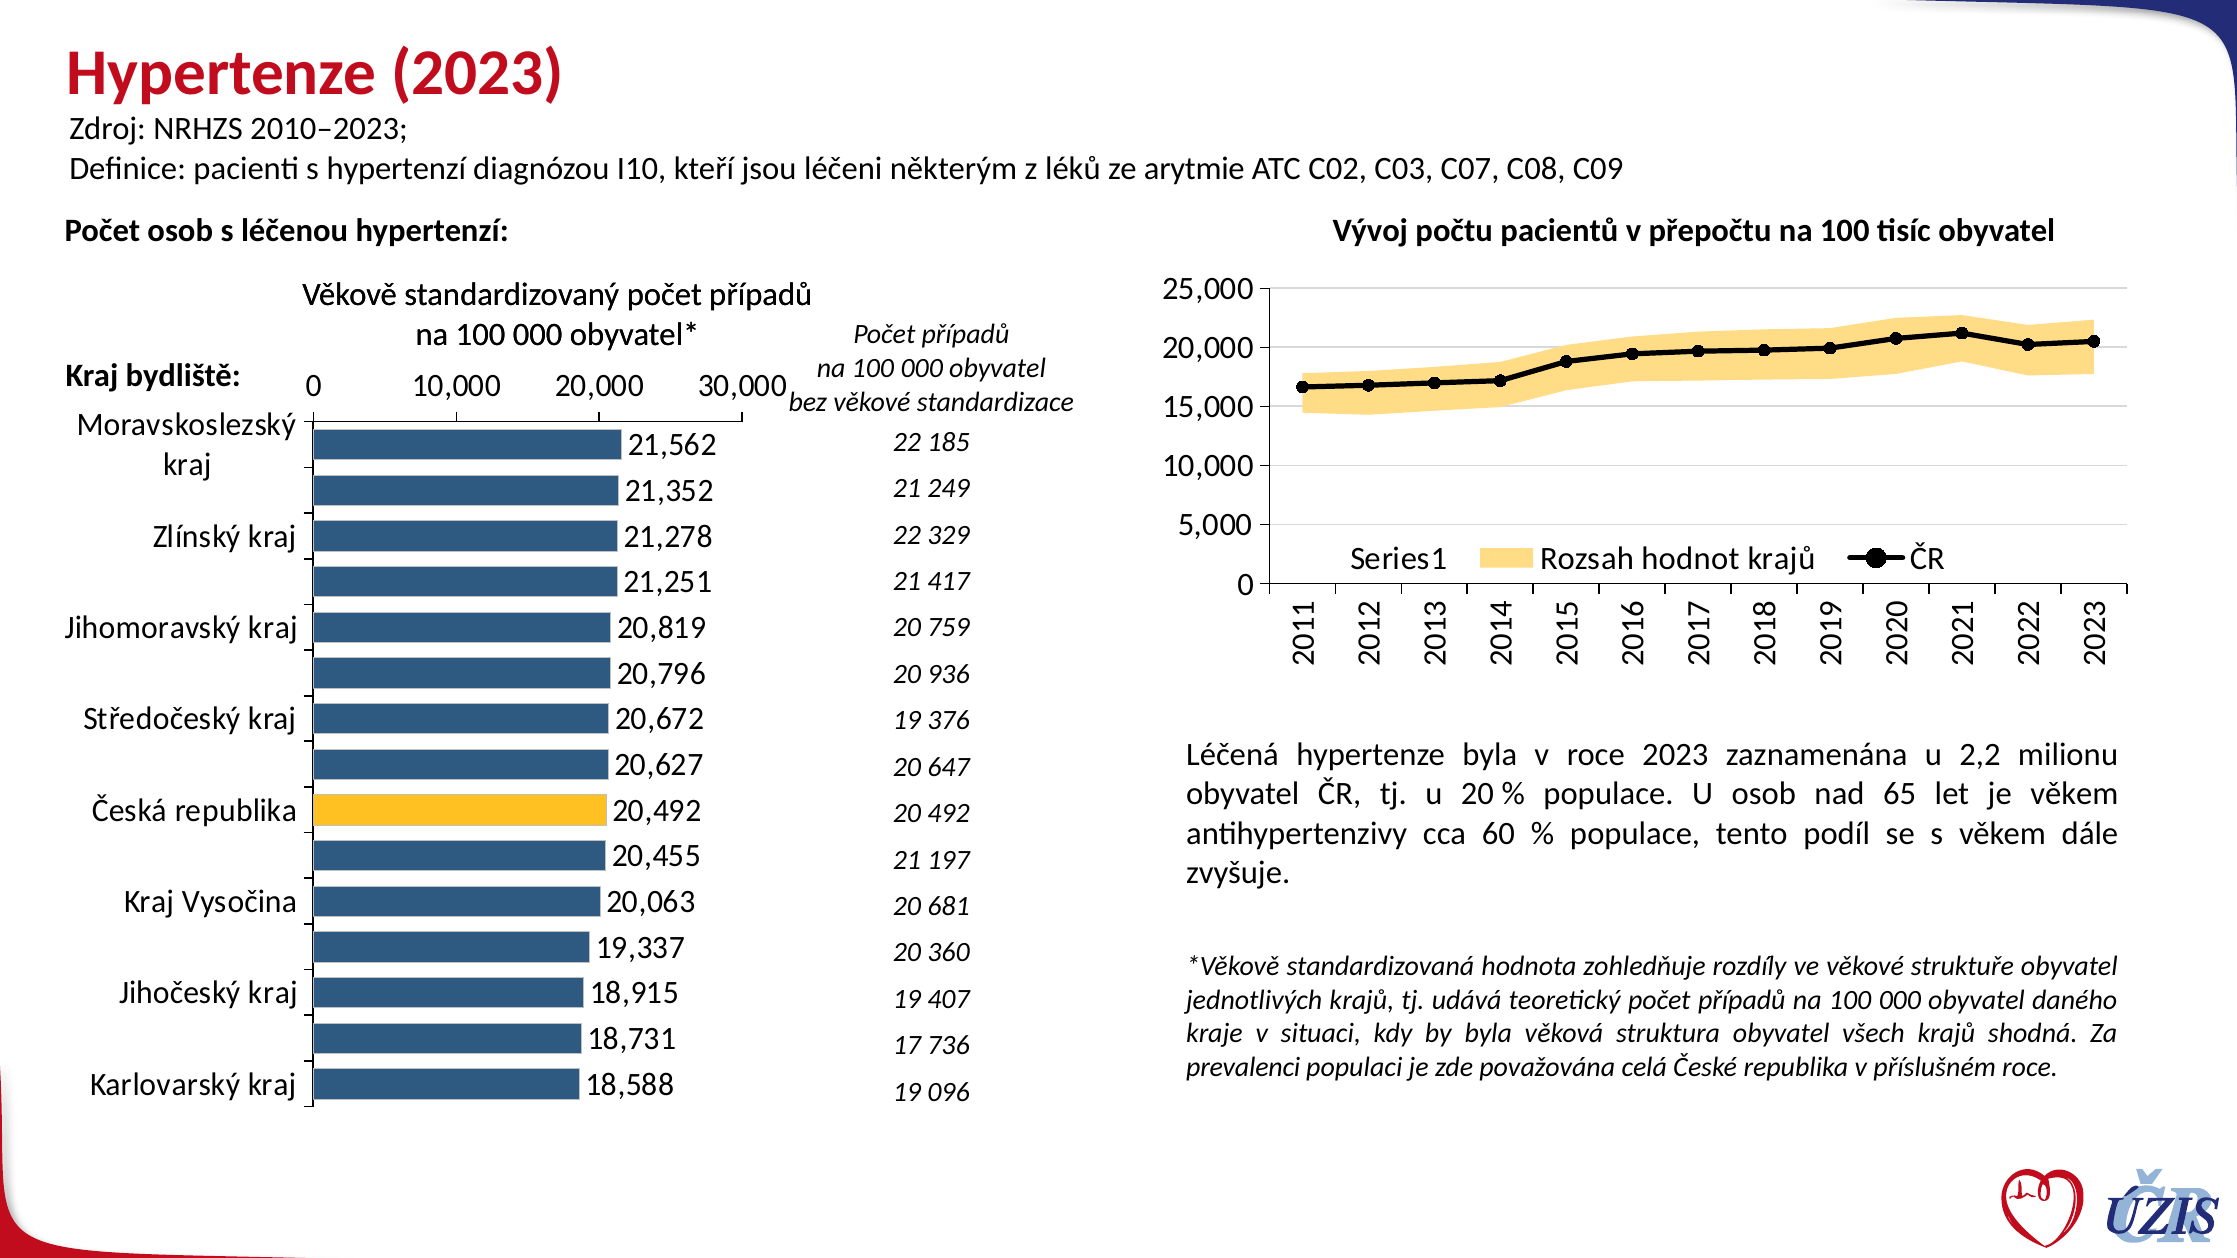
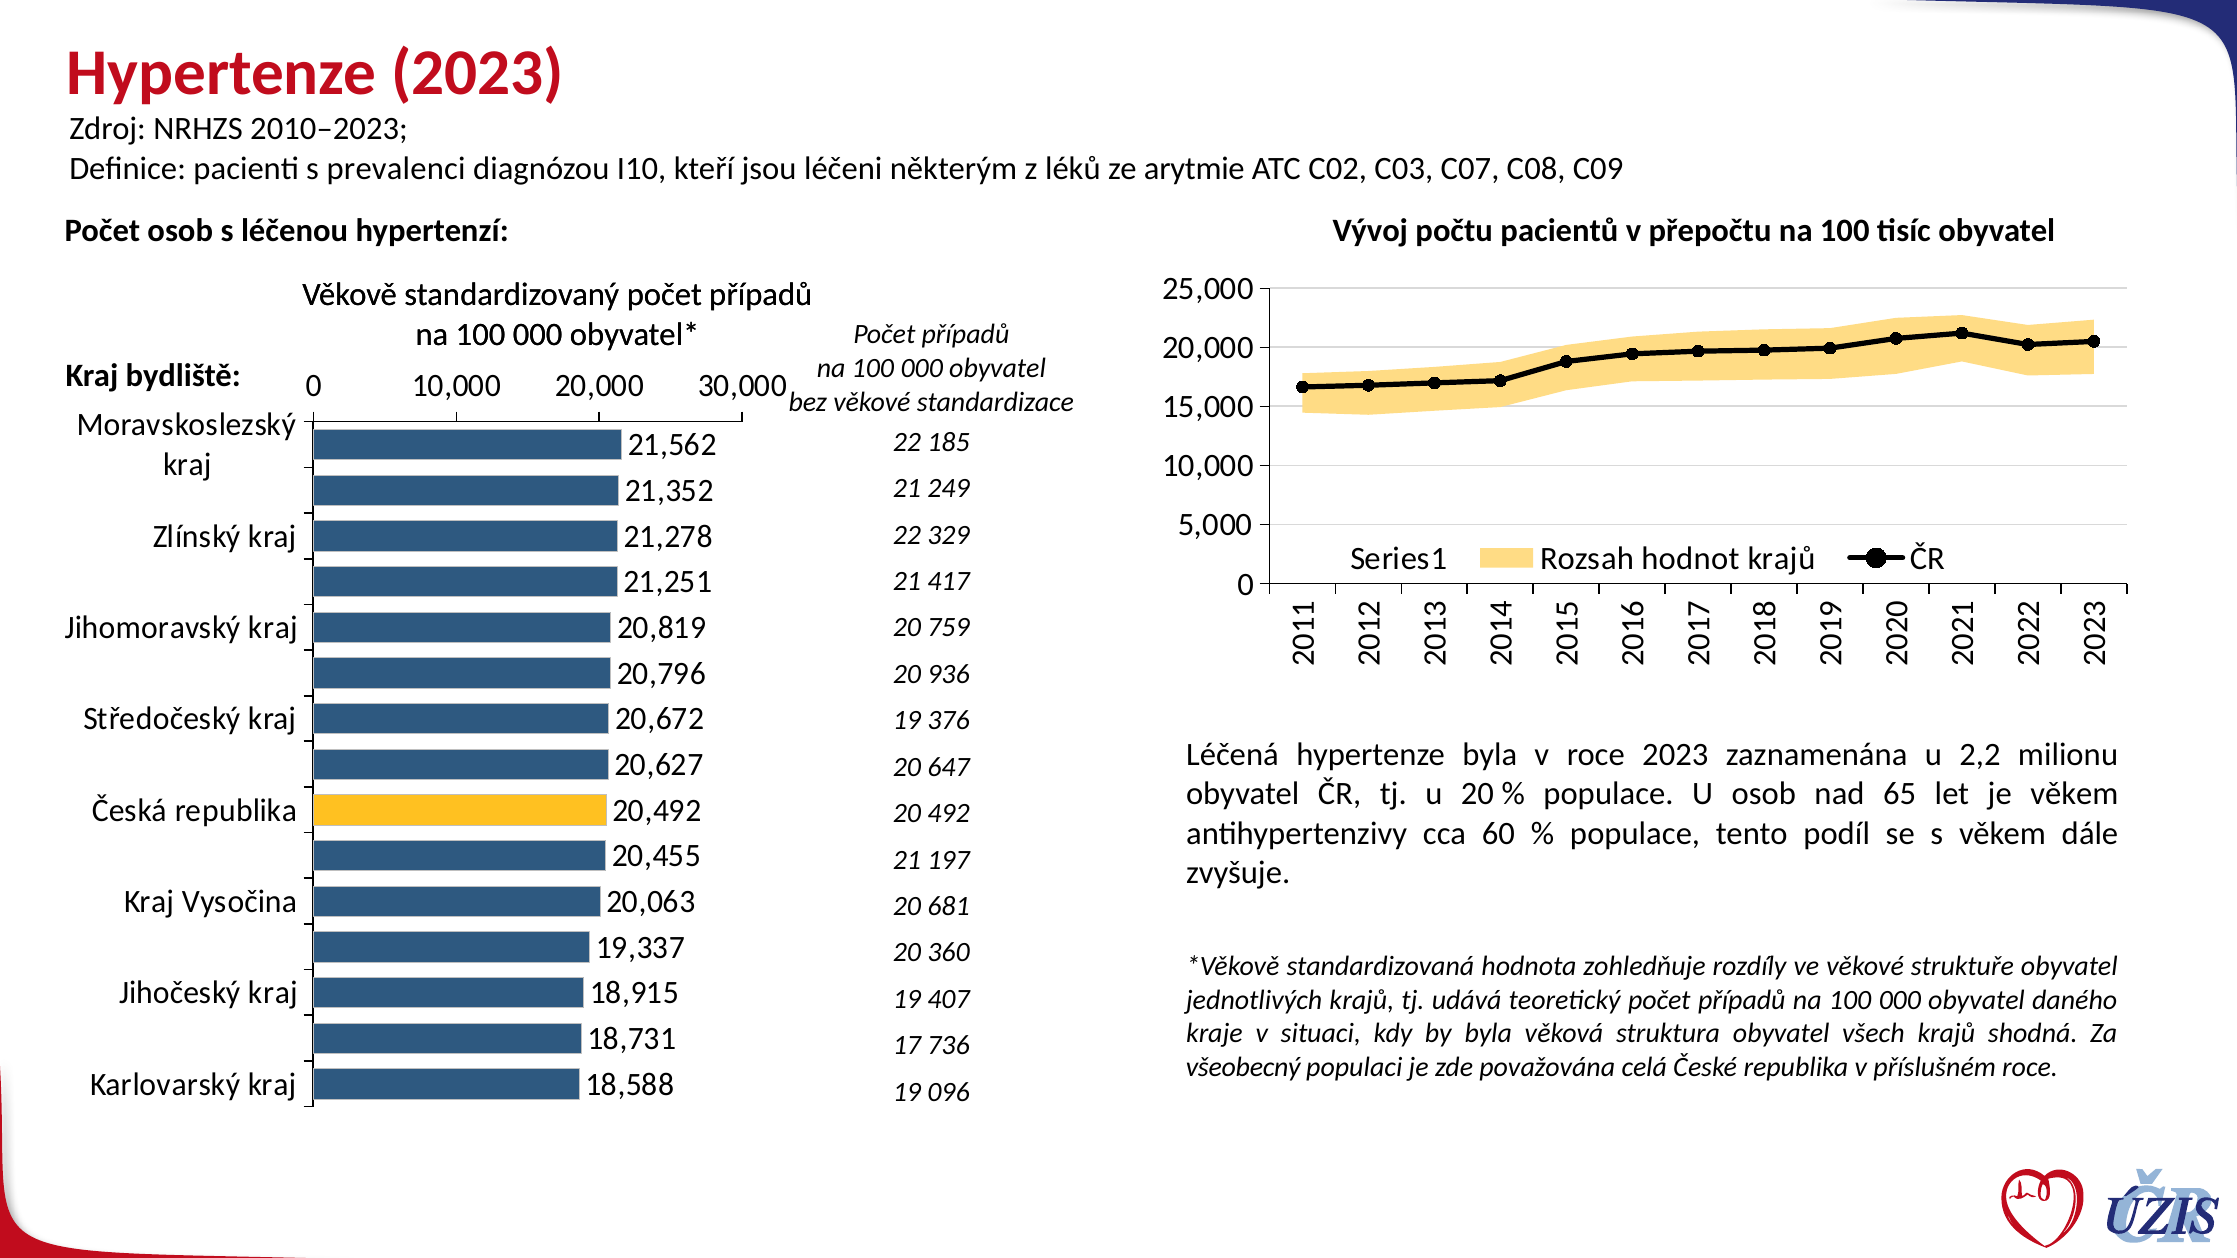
s hypertenzí: hypertenzí -> prevalenci (396, 168)
prevalenci: prevalenci -> všeobecný (1243, 1067)
